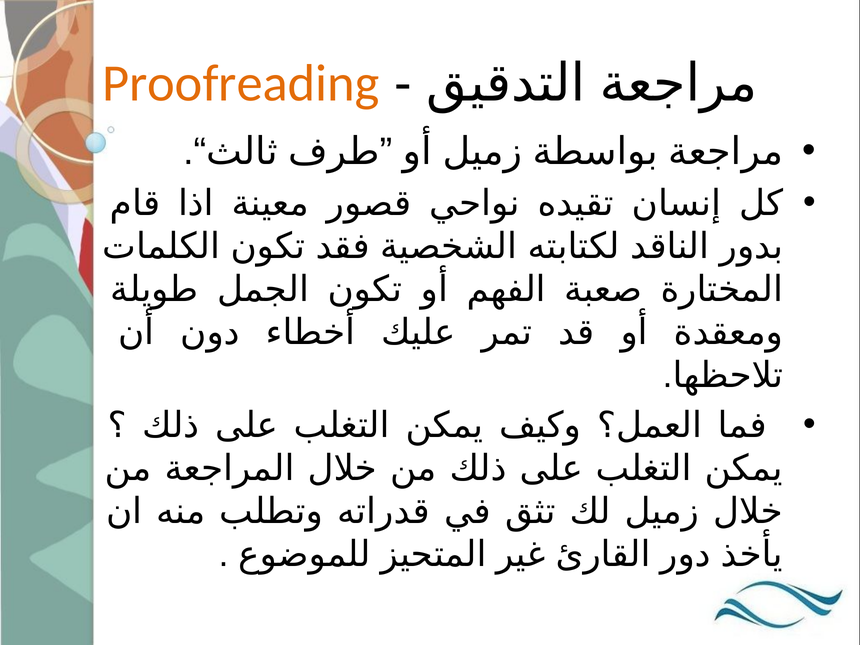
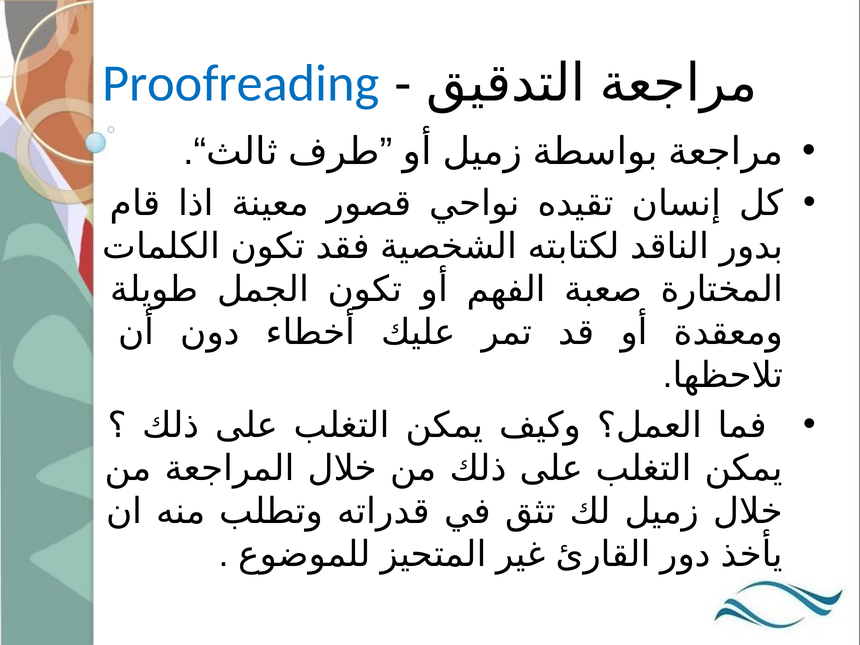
Proofreading colour: orange -> blue (241, 83)
